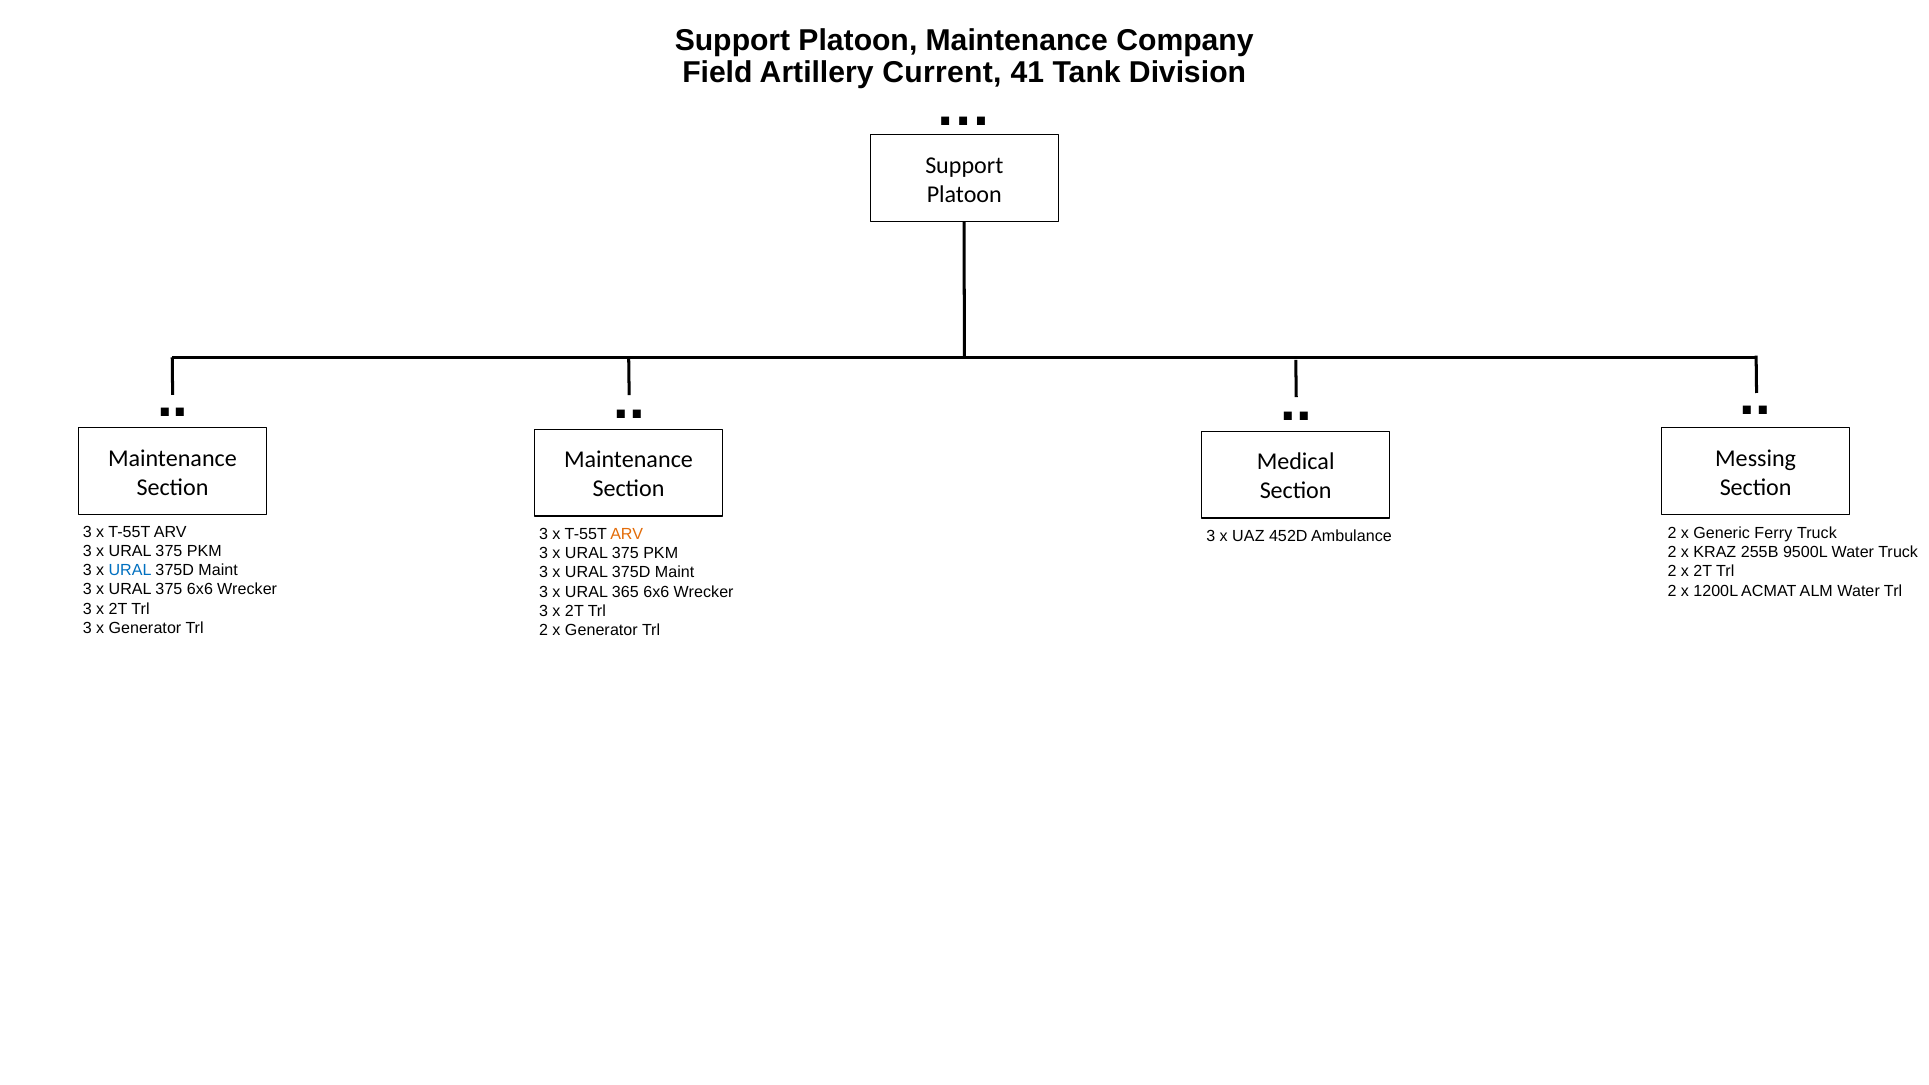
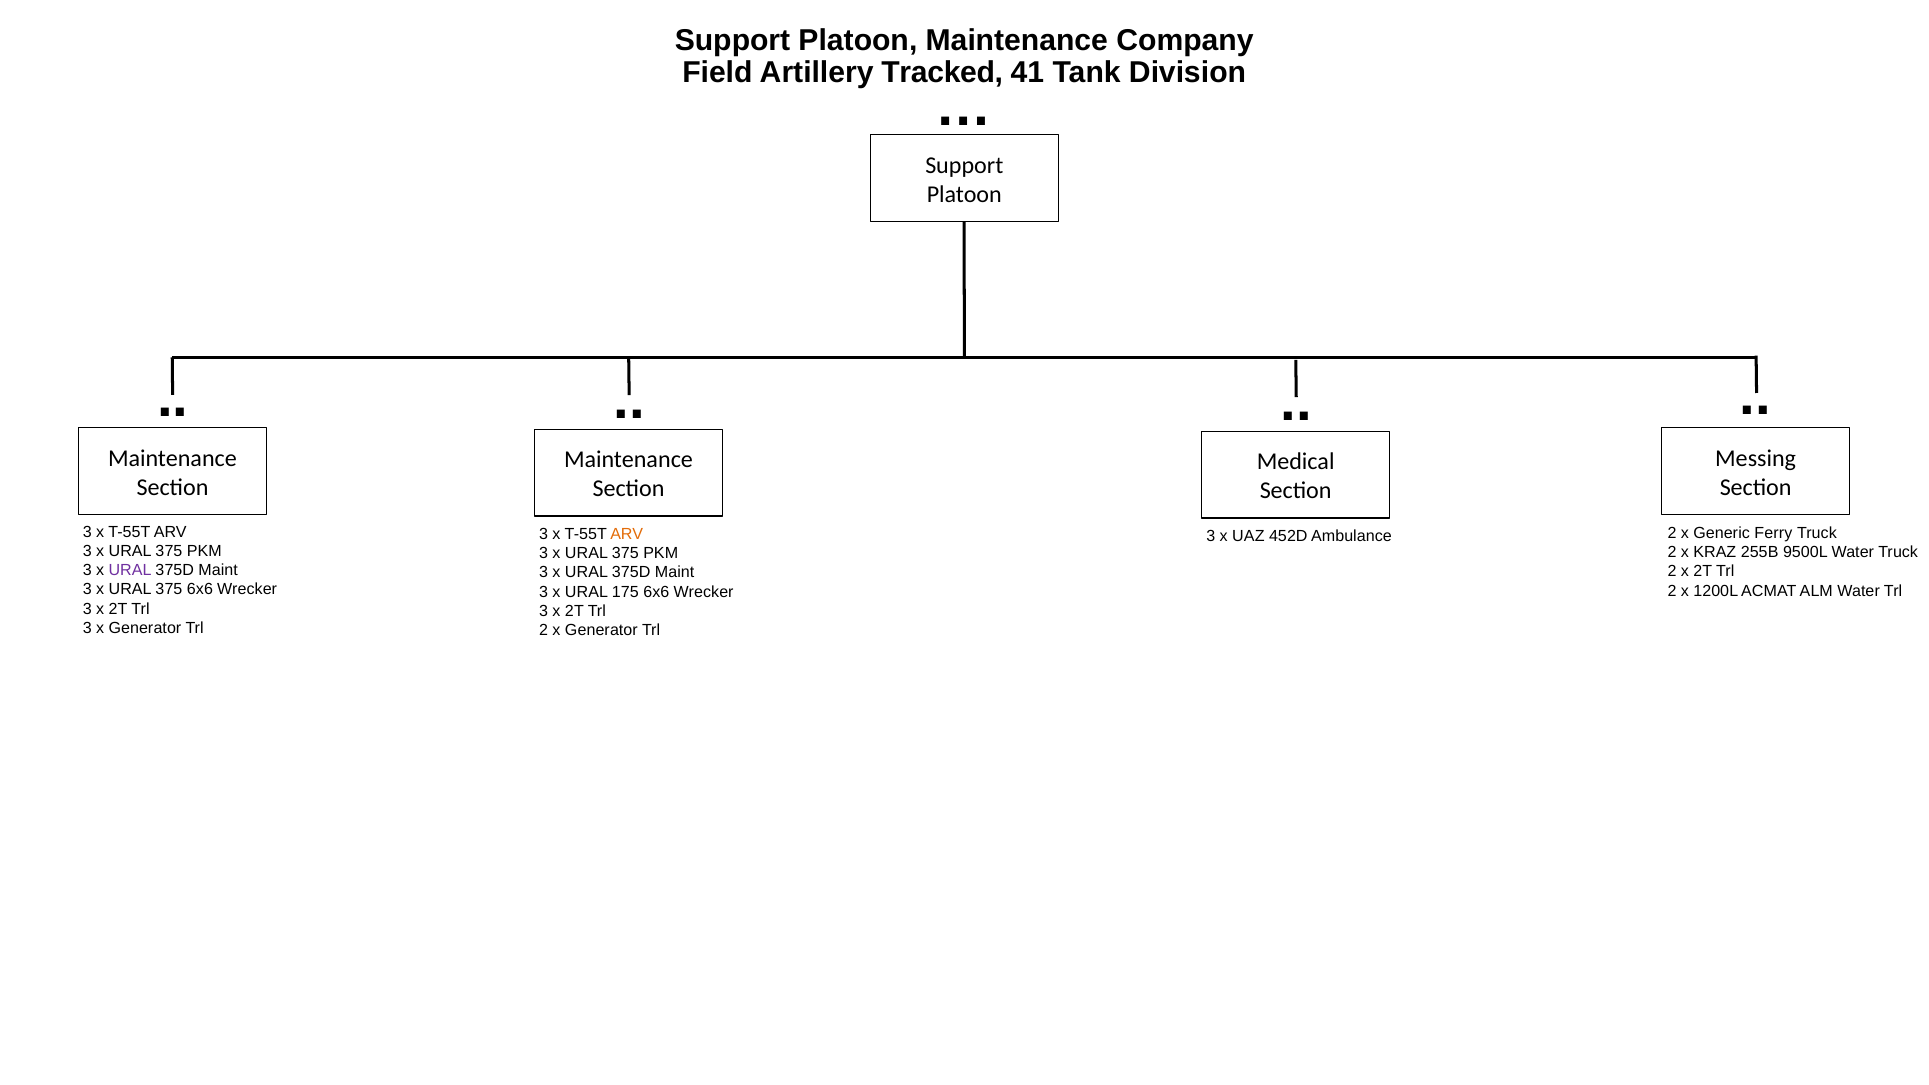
Current: Current -> Tracked (942, 73)
URAL colour: blue -> purple (130, 570)
365: 365 -> 175 (625, 592)
